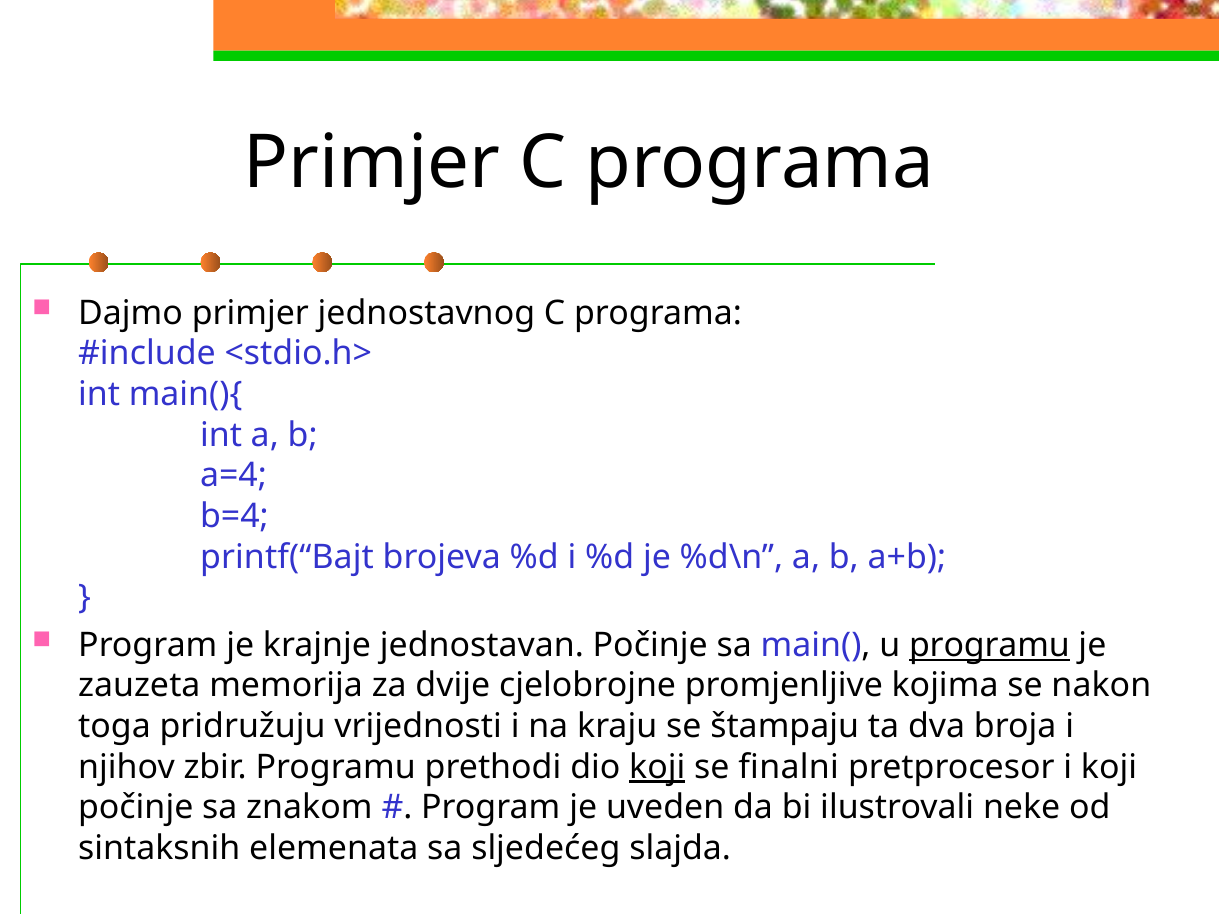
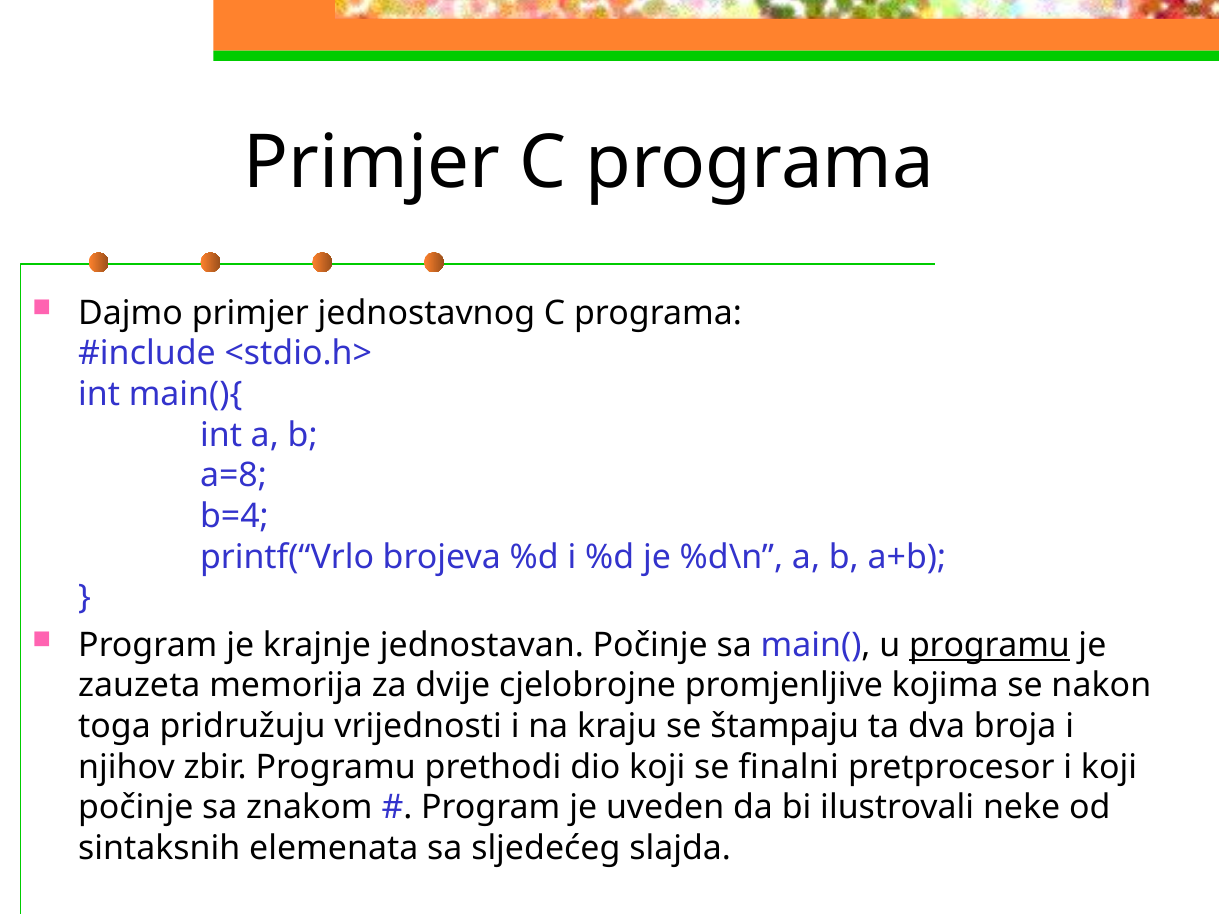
a=4: a=4 -> a=8 (234, 476)
printf(“Bajt: printf(“Bajt -> printf(“Vrlo (287, 557)
koji underline: present -> none (657, 767)
